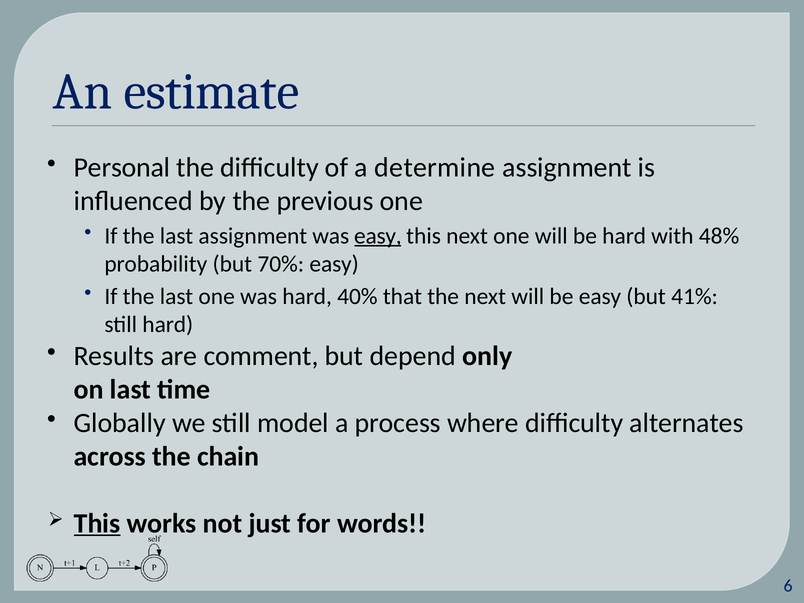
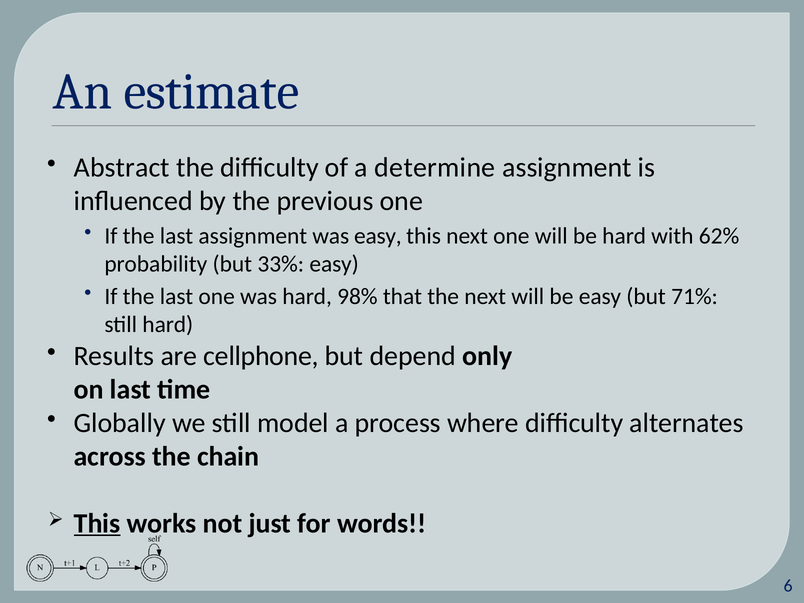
Personal: Personal -> Abstract (122, 167)
easy underline: present -> none (378, 236)
48%: 48% -> 62% (719, 236)
70%: 70% -> 33% (281, 264)
40%: 40% -> 98% (357, 297)
41%: 41% -> 71% (695, 297)
comment: comment -> cellphone (261, 356)
